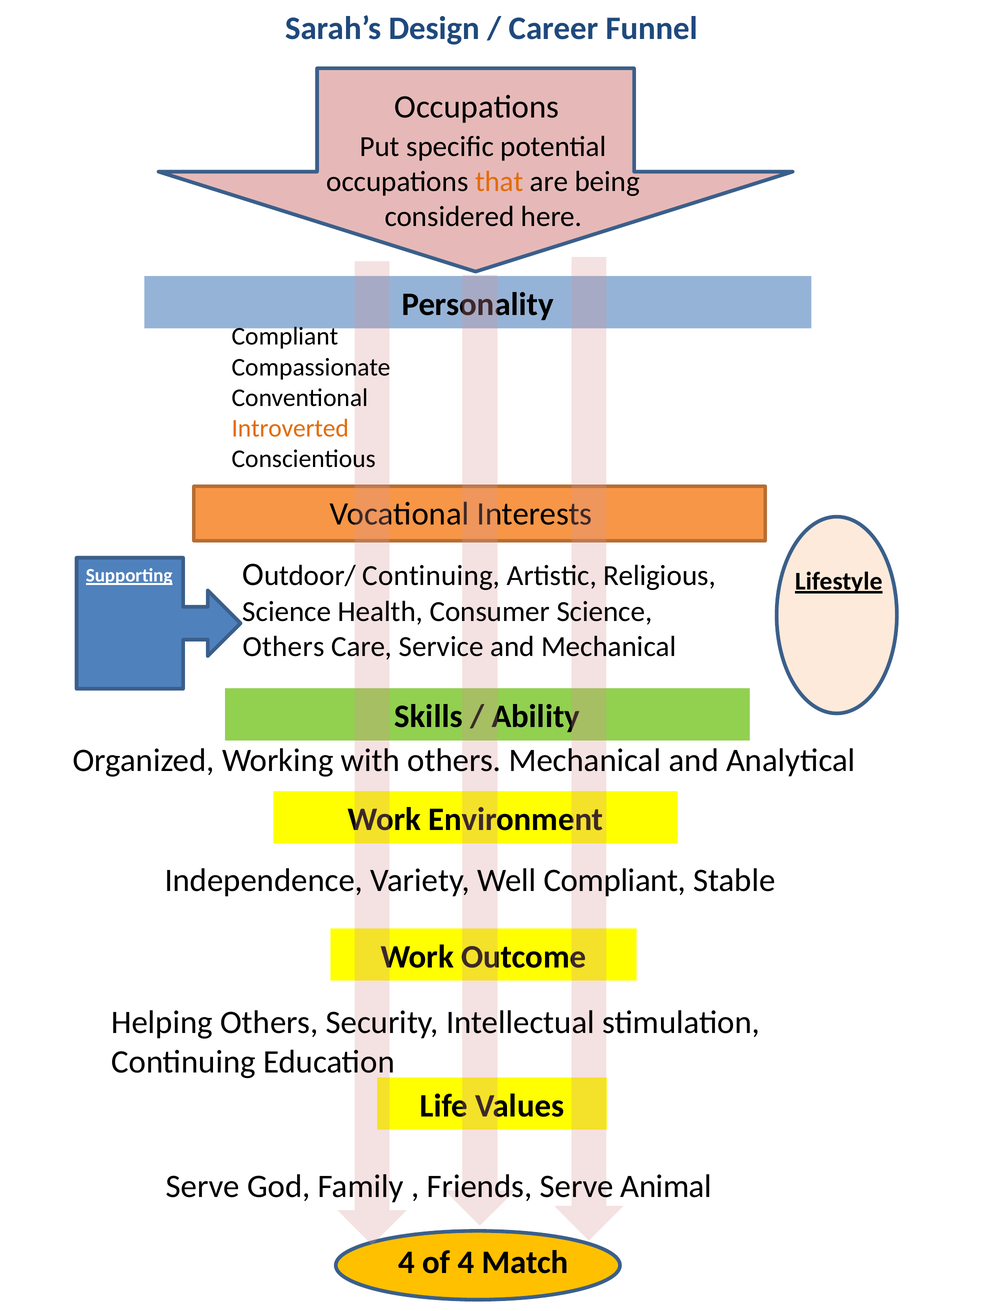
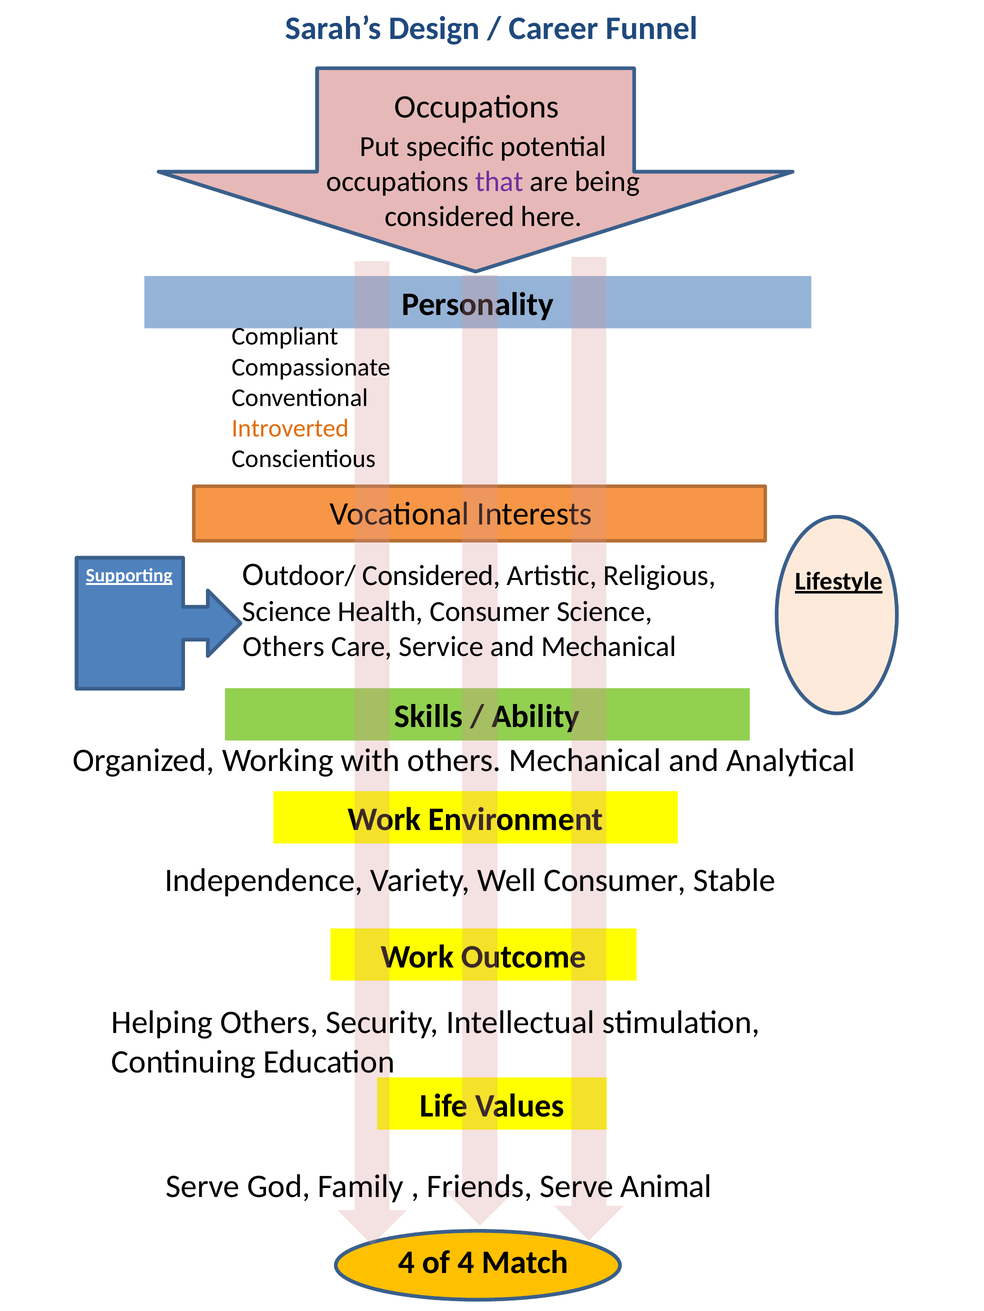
that colour: orange -> purple (499, 182)
Outdoor/ Continuing: Continuing -> Considered (432, 576)
Well Compliant: Compliant -> Consumer (615, 881)
